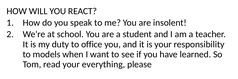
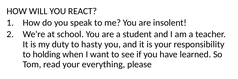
office: office -> hasty (92, 44)
models: models -> holding (47, 55)
